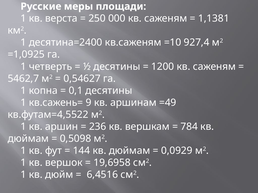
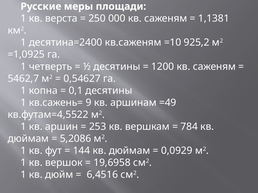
927,4: 927,4 -> 925,2 (197, 43)
236: 236 -> 253 (98, 127)
0,5098: 0,5098 -> 5,2086 (75, 139)
